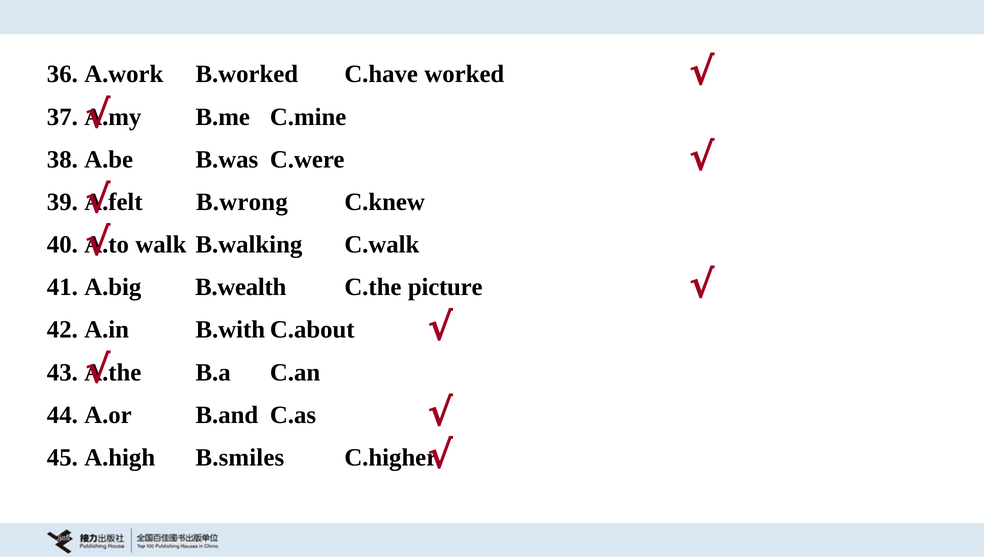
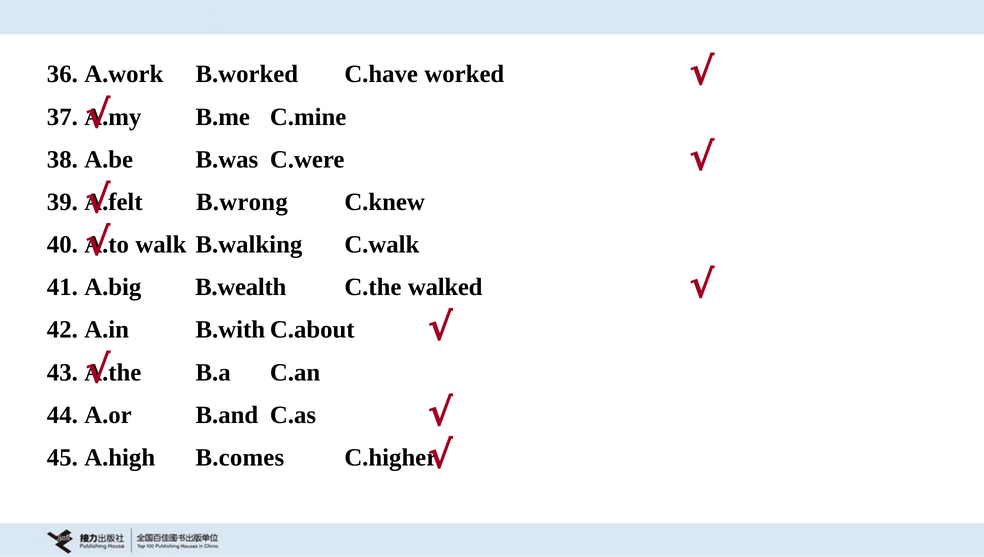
picture: picture -> walked (445, 287)
B.smiles: B.smiles -> B.comes (240, 457)
